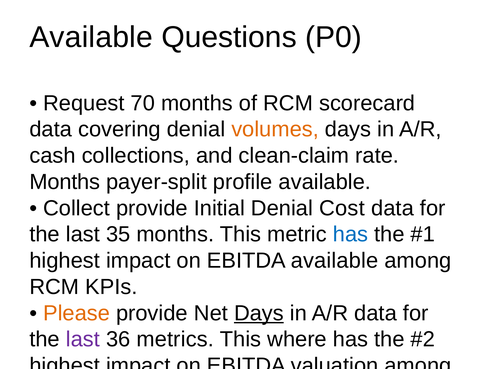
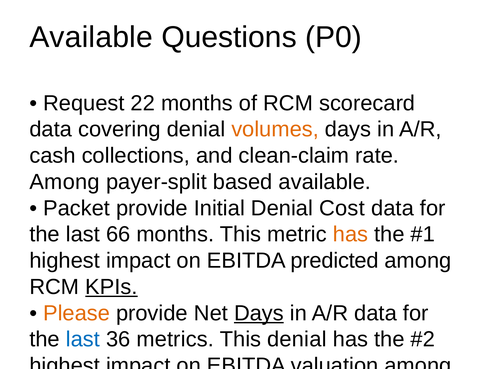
70: 70 -> 22 (143, 103)
Months: Months -> Among (65, 182)
profile: profile -> based (243, 182)
Collect: Collect -> Packet (77, 208)
35: 35 -> 66 (118, 234)
has colour: blue -> orange (350, 234)
EBITDA available: available -> predicted (335, 261)
KPIs underline: none -> present (111, 287)
last colour: purple -> blue (83, 339)
This where: where -> denial (297, 339)
